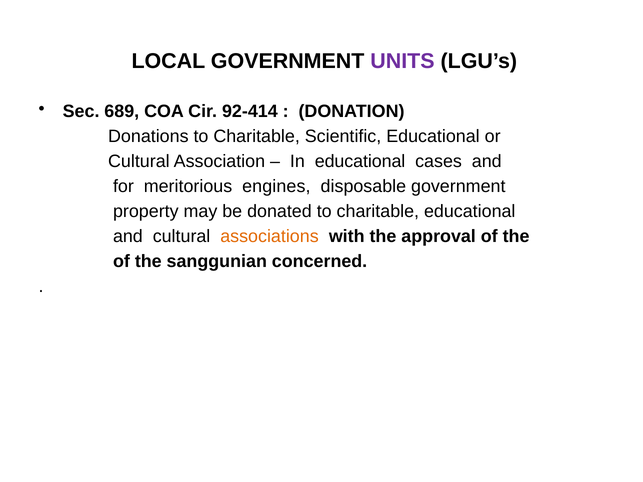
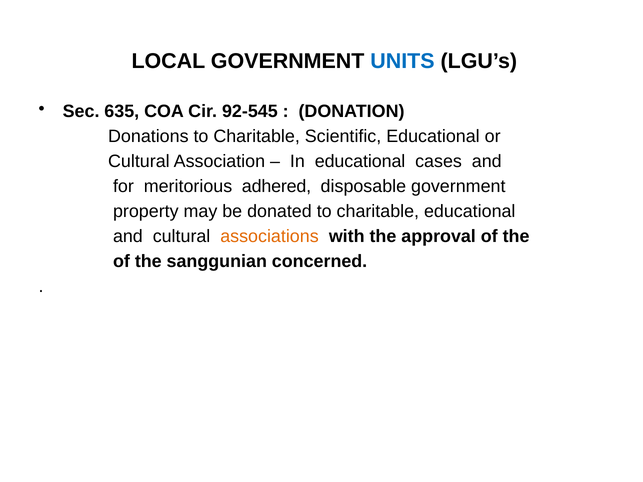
UNITS colour: purple -> blue (402, 61)
689: 689 -> 635 (122, 112)
92-414: 92-414 -> 92-545 (250, 112)
engines: engines -> adhered (277, 187)
